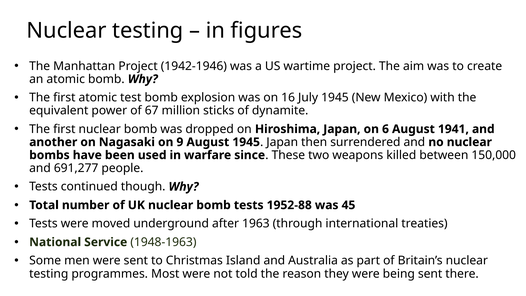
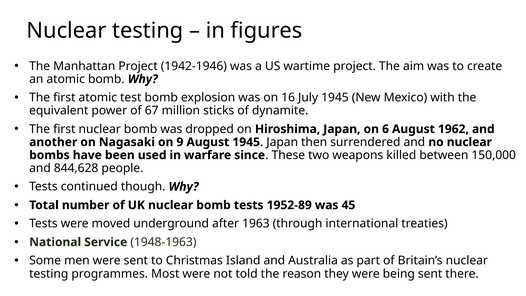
1941: 1941 -> 1962 (453, 129)
691,277: 691,277 -> 844,628 (76, 168)
1952-88: 1952-88 -> 1952-89 (289, 205)
